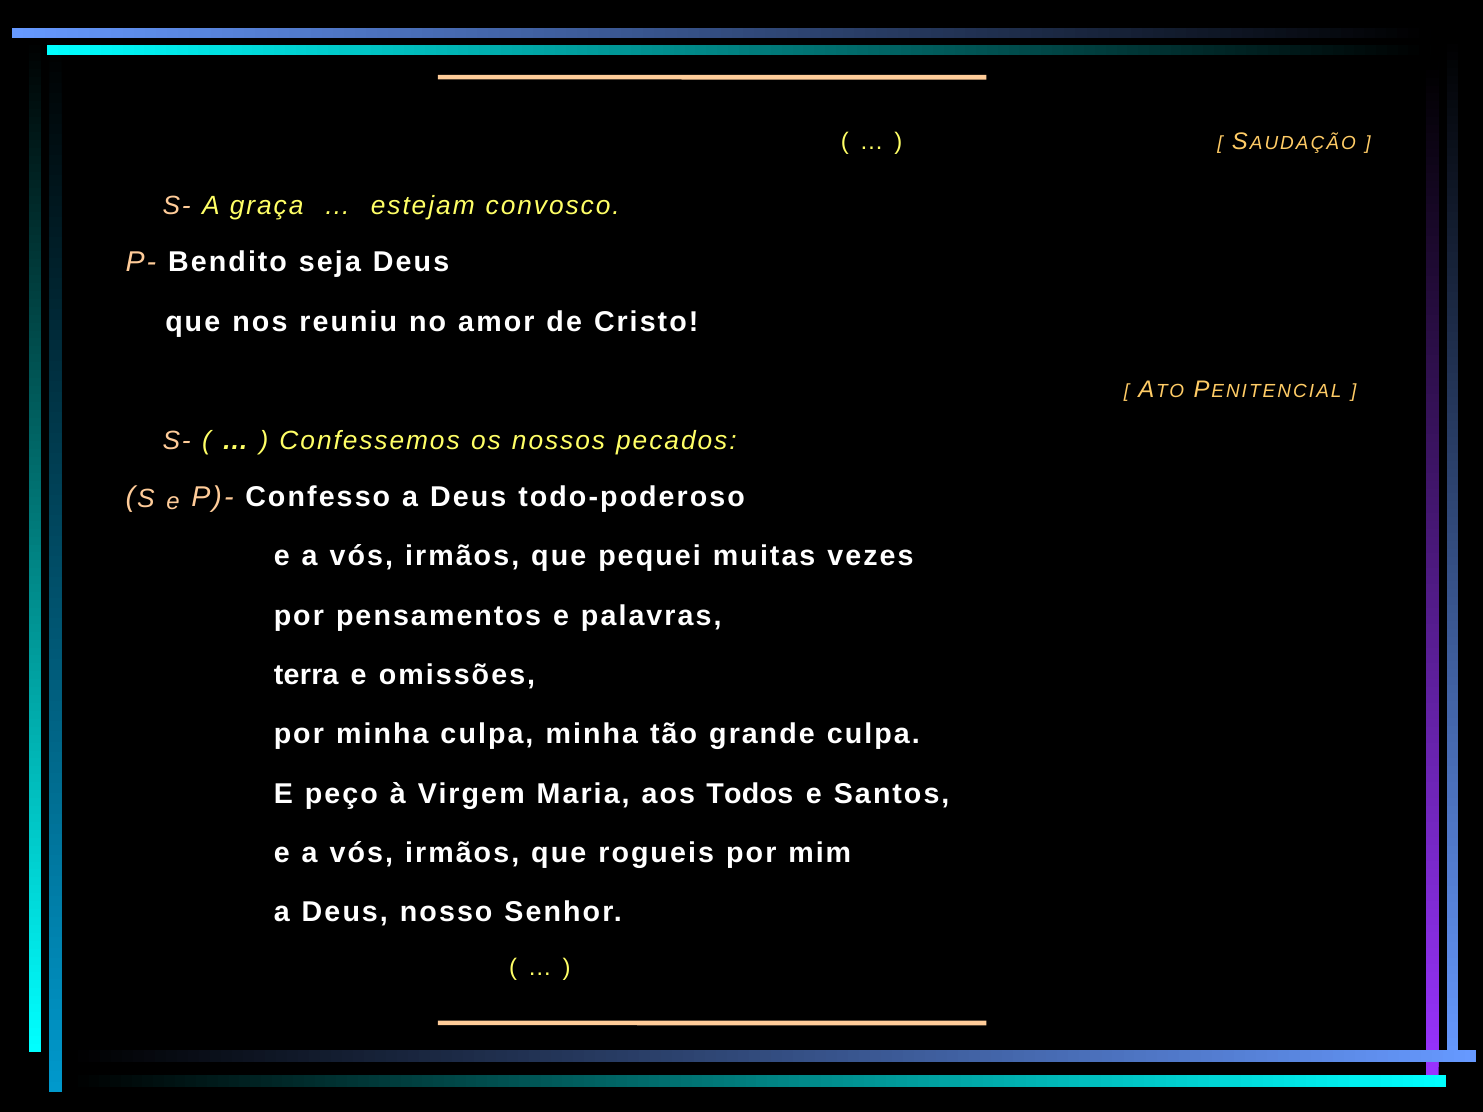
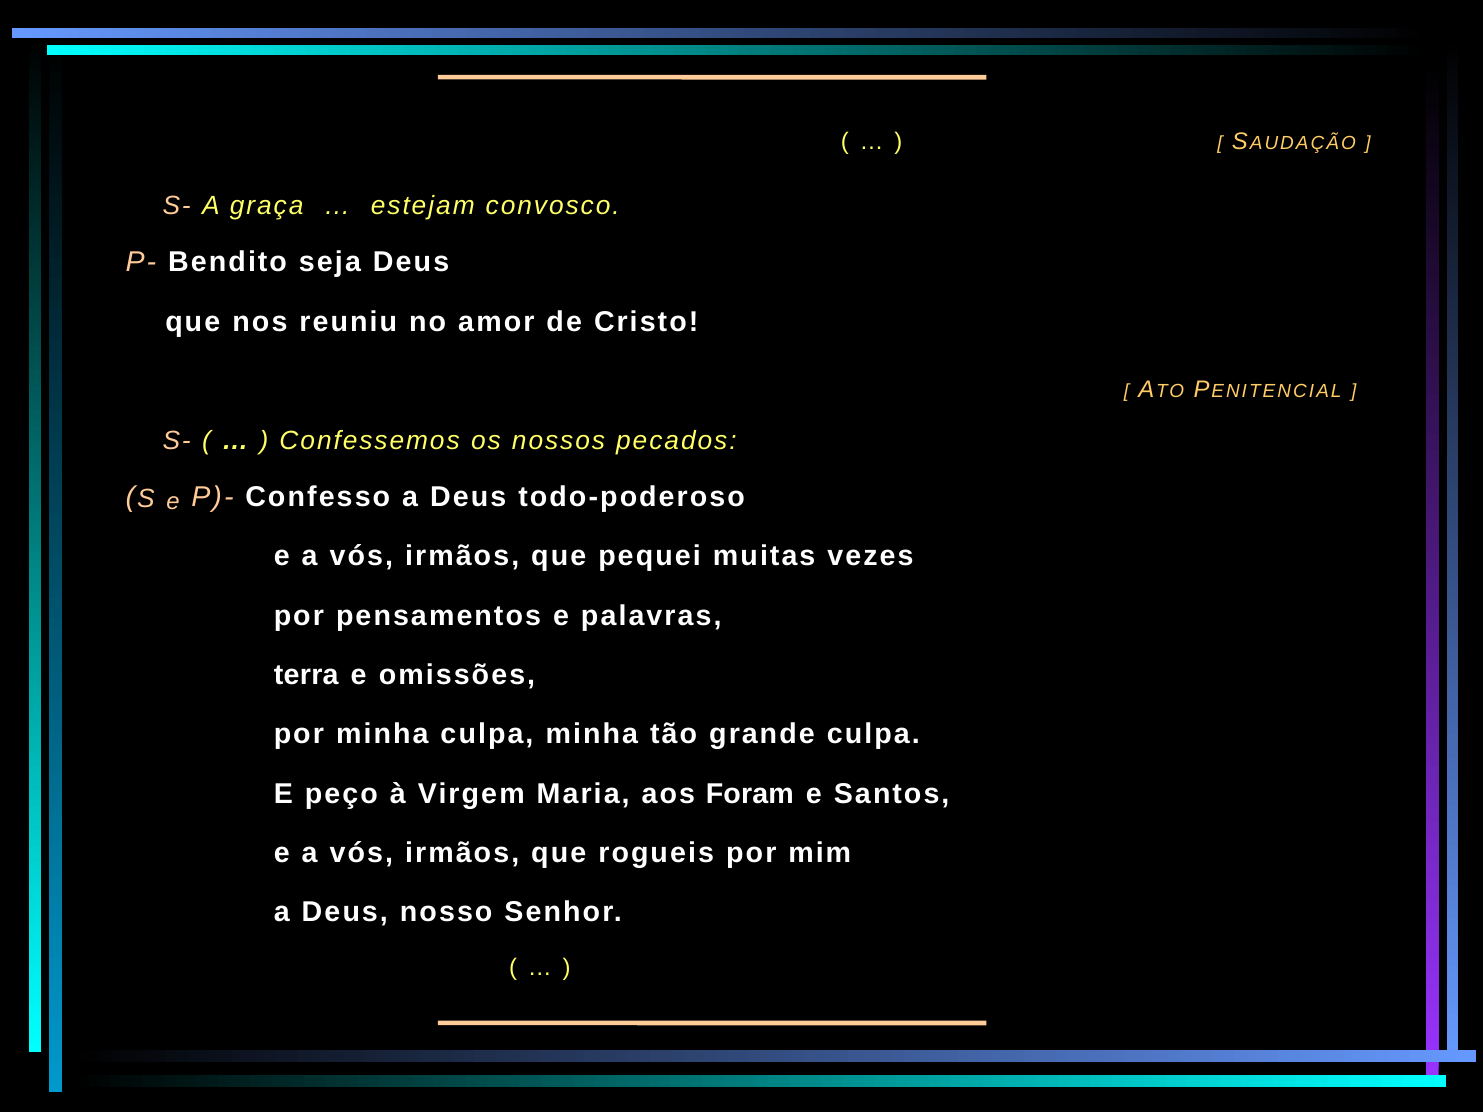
Todos: Todos -> Foram (750, 794)
